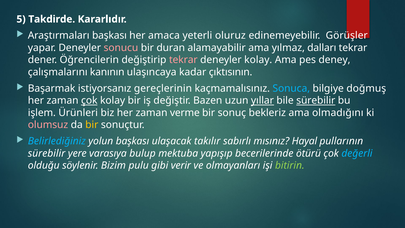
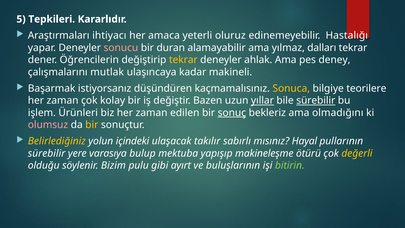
Takdirde: Takdirde -> Tepkileri (52, 19)
Araştırmaları başkası: başkası -> ihtiyacı (109, 36)
Görüşler: Görüşler -> Hastalığı (347, 36)
tekrar colour: pink -> yellow (183, 60)
deneyler kolay: kolay -> ahlak (258, 60)
kanının: kanının -> mutlak (107, 72)
çıktısının: çıktısının -> makineli (231, 72)
gereçlerinin: gereçlerinin -> düşündüren (163, 88)
Sonuca colour: light blue -> yellow (291, 88)
doğmuş: doğmuş -> teorilere (366, 88)
çok underline: present -> none (89, 101)
verme: verme -> edilen (185, 113)
sonuç underline: none -> present (232, 113)
Belirlediğiniz colour: light blue -> yellow (57, 141)
yolun başkası: başkası -> içindeki (133, 141)
becerilerinde: becerilerinde -> makineleşme (264, 153)
değerli colour: light blue -> yellow (357, 153)
verir: verir -> ayırt (181, 165)
olmayanları: olmayanları -> buluşlarının (233, 165)
